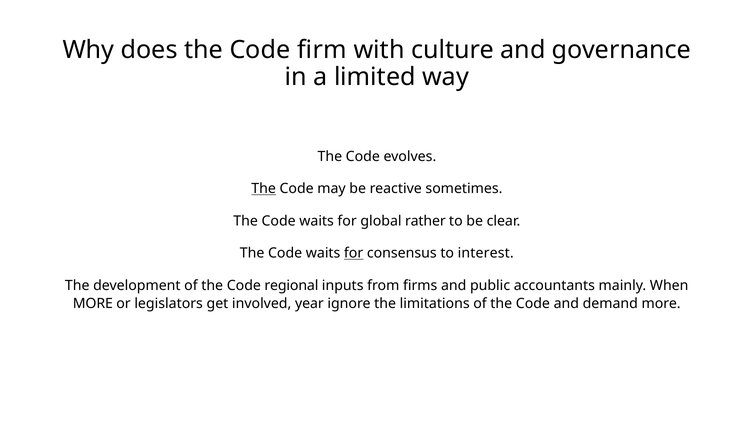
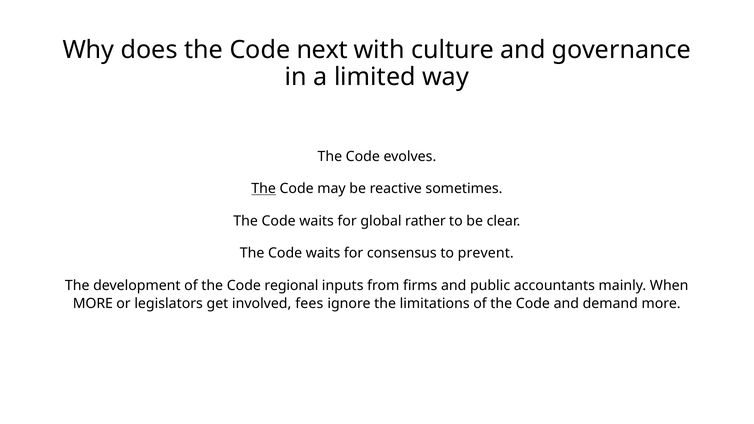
firm: firm -> next (322, 50)
for underline: present -> none (354, 253)
interest: interest -> prevent (486, 253)
year: year -> fees (309, 304)
